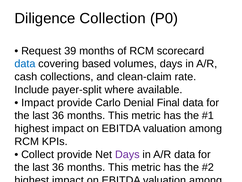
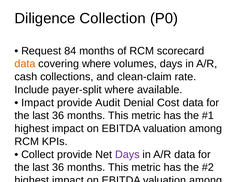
39: 39 -> 84 (70, 51)
data colour: blue -> orange (25, 64)
covering based: based -> where (96, 64)
Carlo: Carlo -> Audit (108, 102)
Denial Final: Final -> Cost (168, 102)
